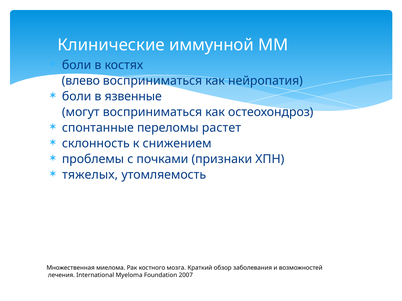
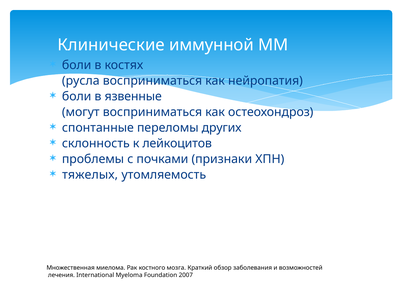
влево: влево -> русла (81, 81)
растет: растет -> других (222, 128)
снижением: снижением -> лейкоцитов (177, 144)
